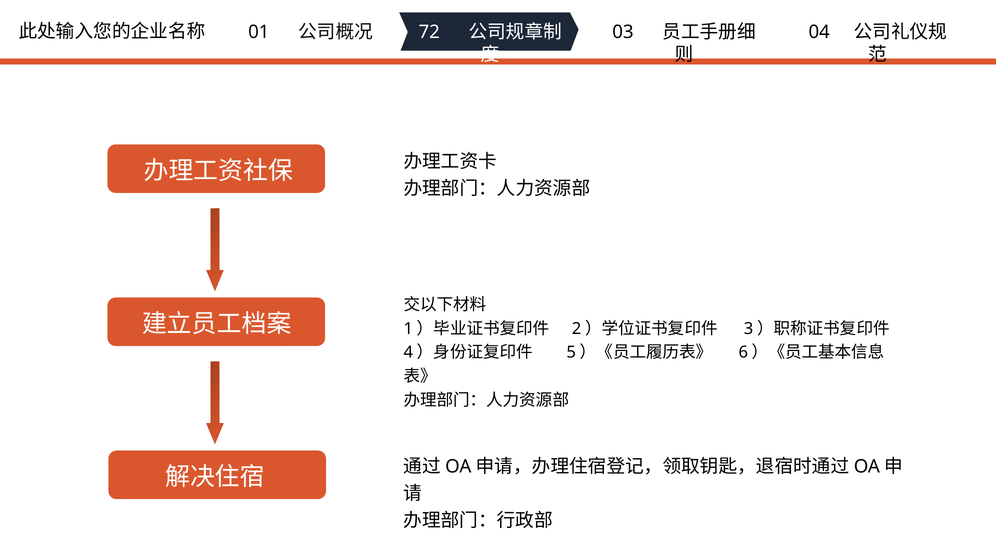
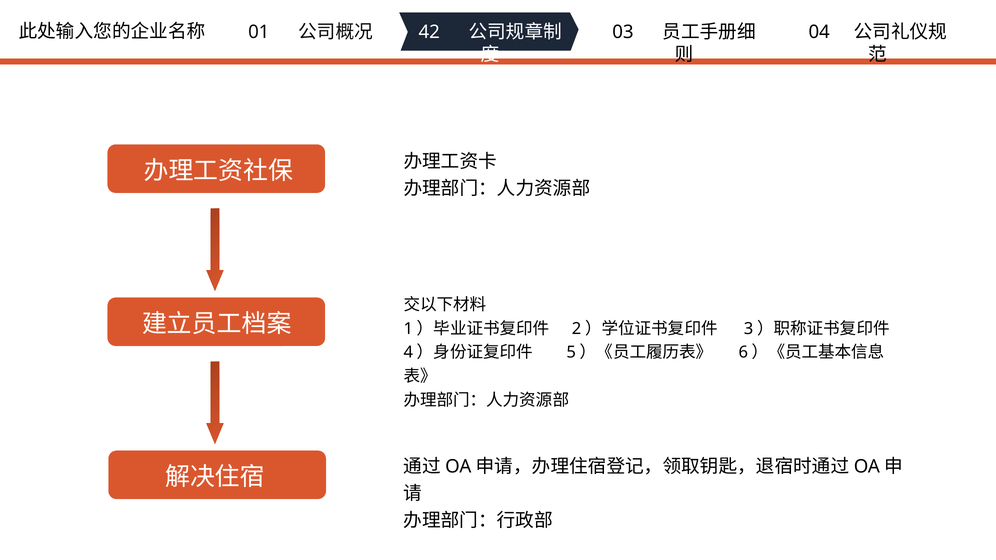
72: 72 -> 42 (429, 32)
